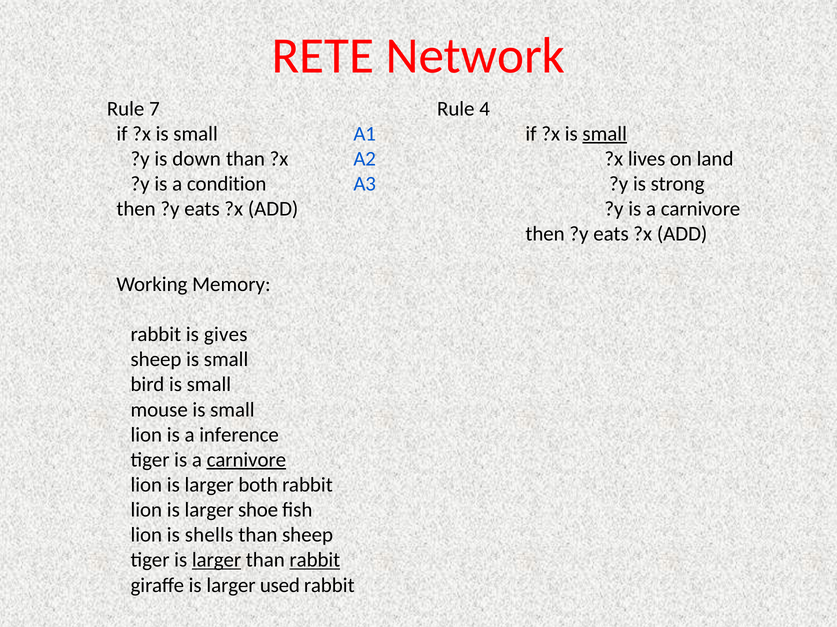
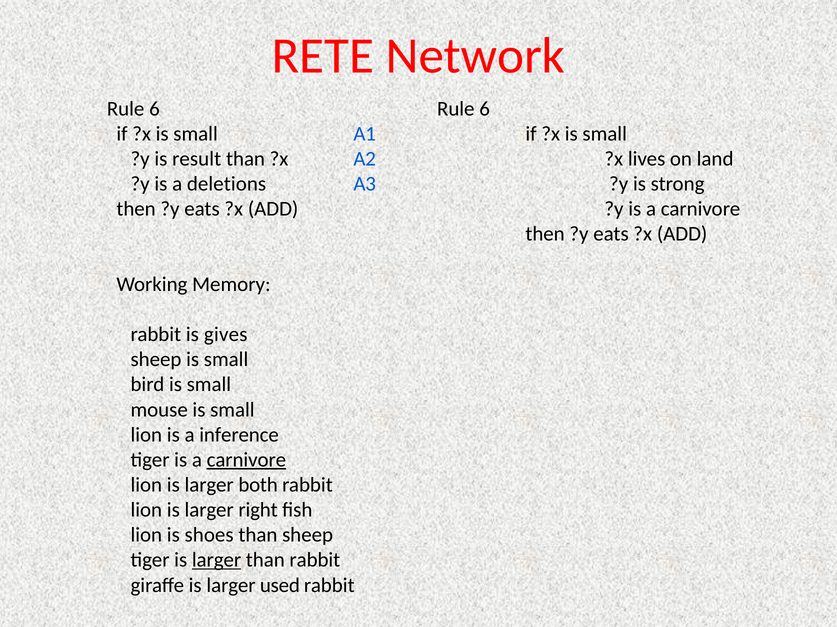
7: 7 -> 6 (154, 109)
4: 4 -> 6 (485, 109)
small underline: present -> none (605, 134)
down: down -> result (197, 159)
condition: condition -> deletions (227, 184)
shoe: shoe -> right (258, 511)
shells: shells -> shoes (209, 536)
rabbit underline: present -> none (315, 561)
